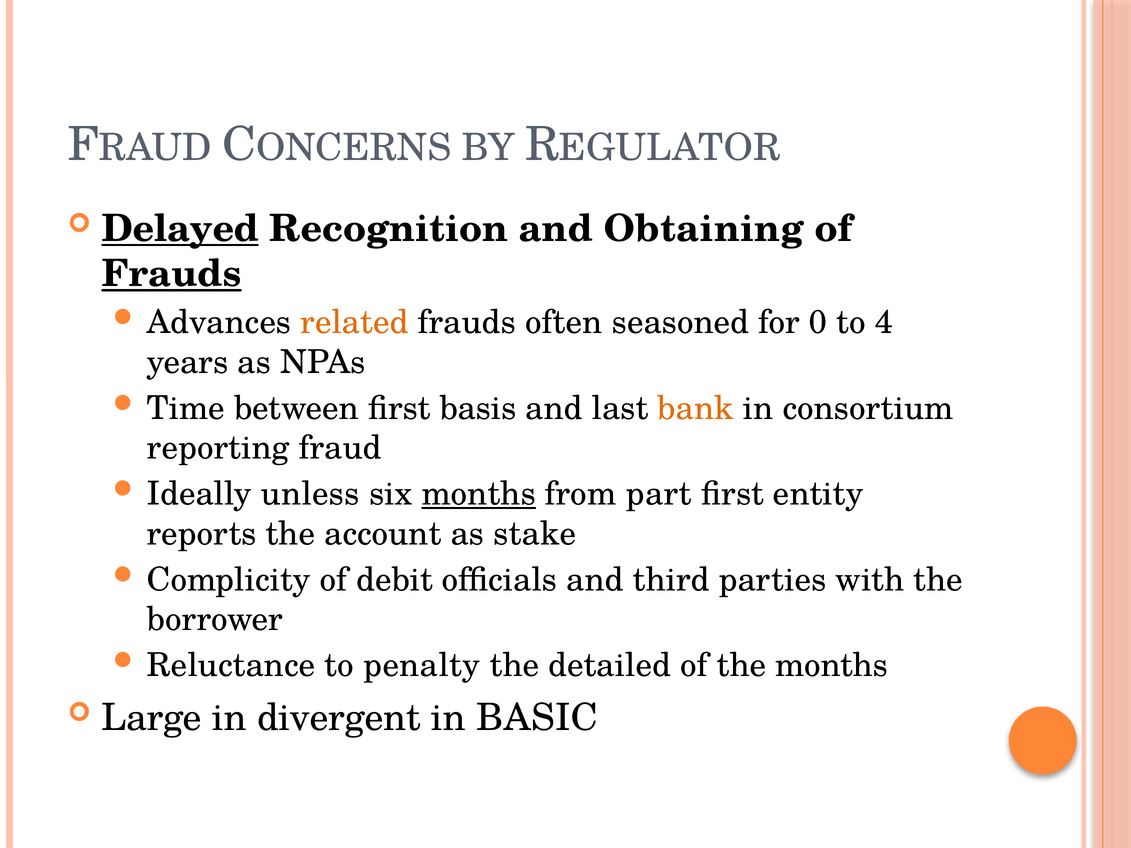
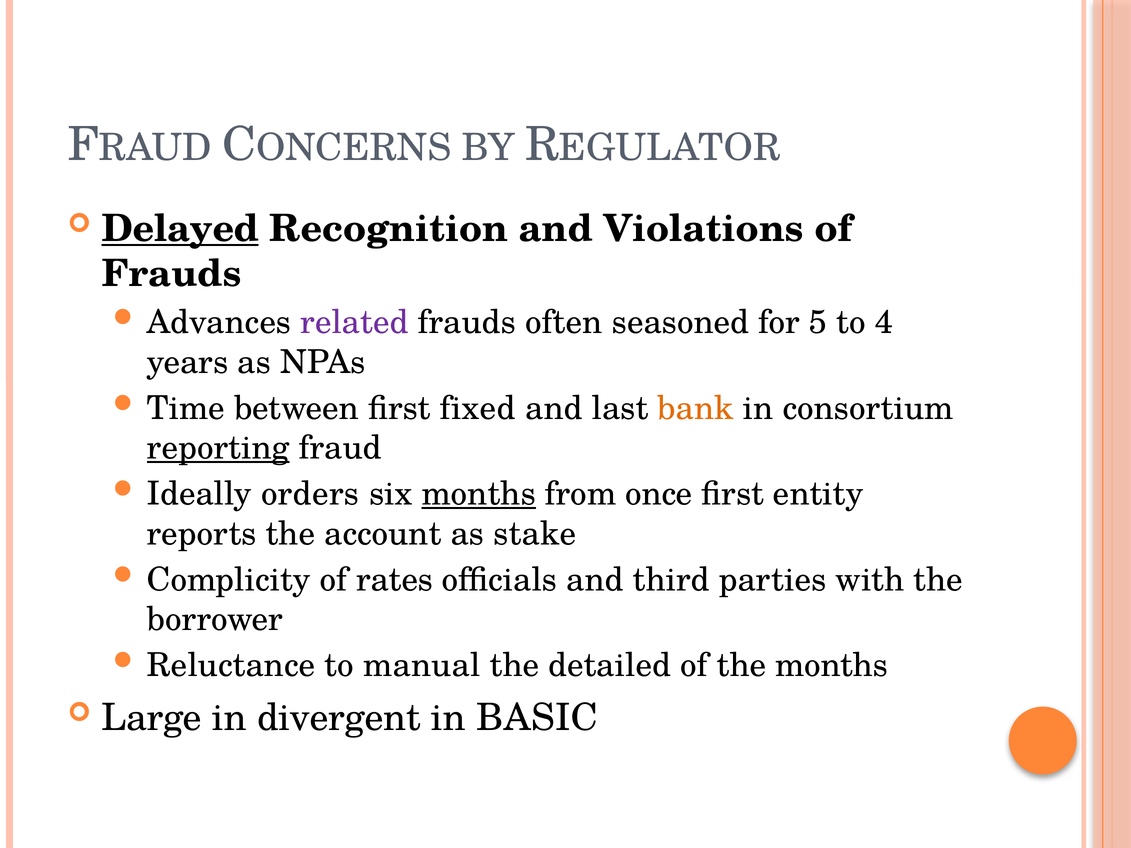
Obtaining: Obtaining -> Violations (704, 229)
Frauds underline: present -> none (172, 274)
related colour: orange -> purple (355, 323)
0: 0 -> 5 (818, 323)
basis: basis -> fixed (478, 408)
reporting underline: none -> present (218, 448)
unless: unless -> orders (310, 494)
part: part -> once (659, 494)
debit: debit -> rates (395, 580)
penalty: penalty -> manual (422, 666)
